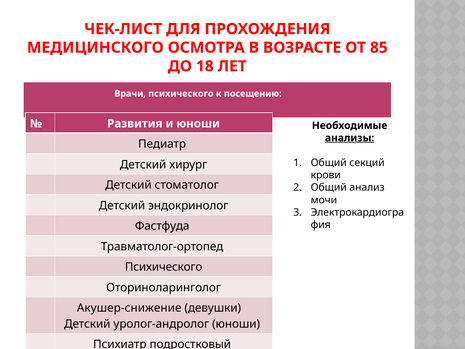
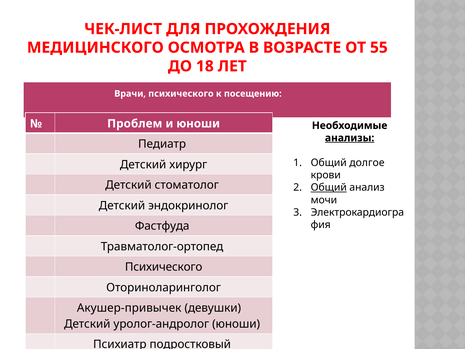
85: 85 -> 55 (379, 48)
Развития: Развития -> Проблем (135, 124)
секций: секций -> долгое (367, 163)
Общий underline: none -> present (329, 187)
Акушер-снижение: Акушер-снижение -> Акушер-привычек (129, 308)
